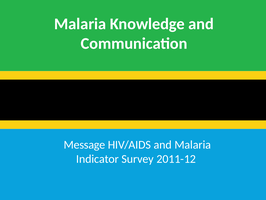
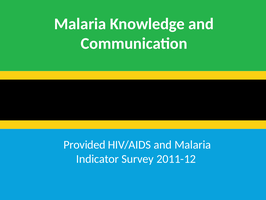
Message: Message -> Provided (84, 144)
